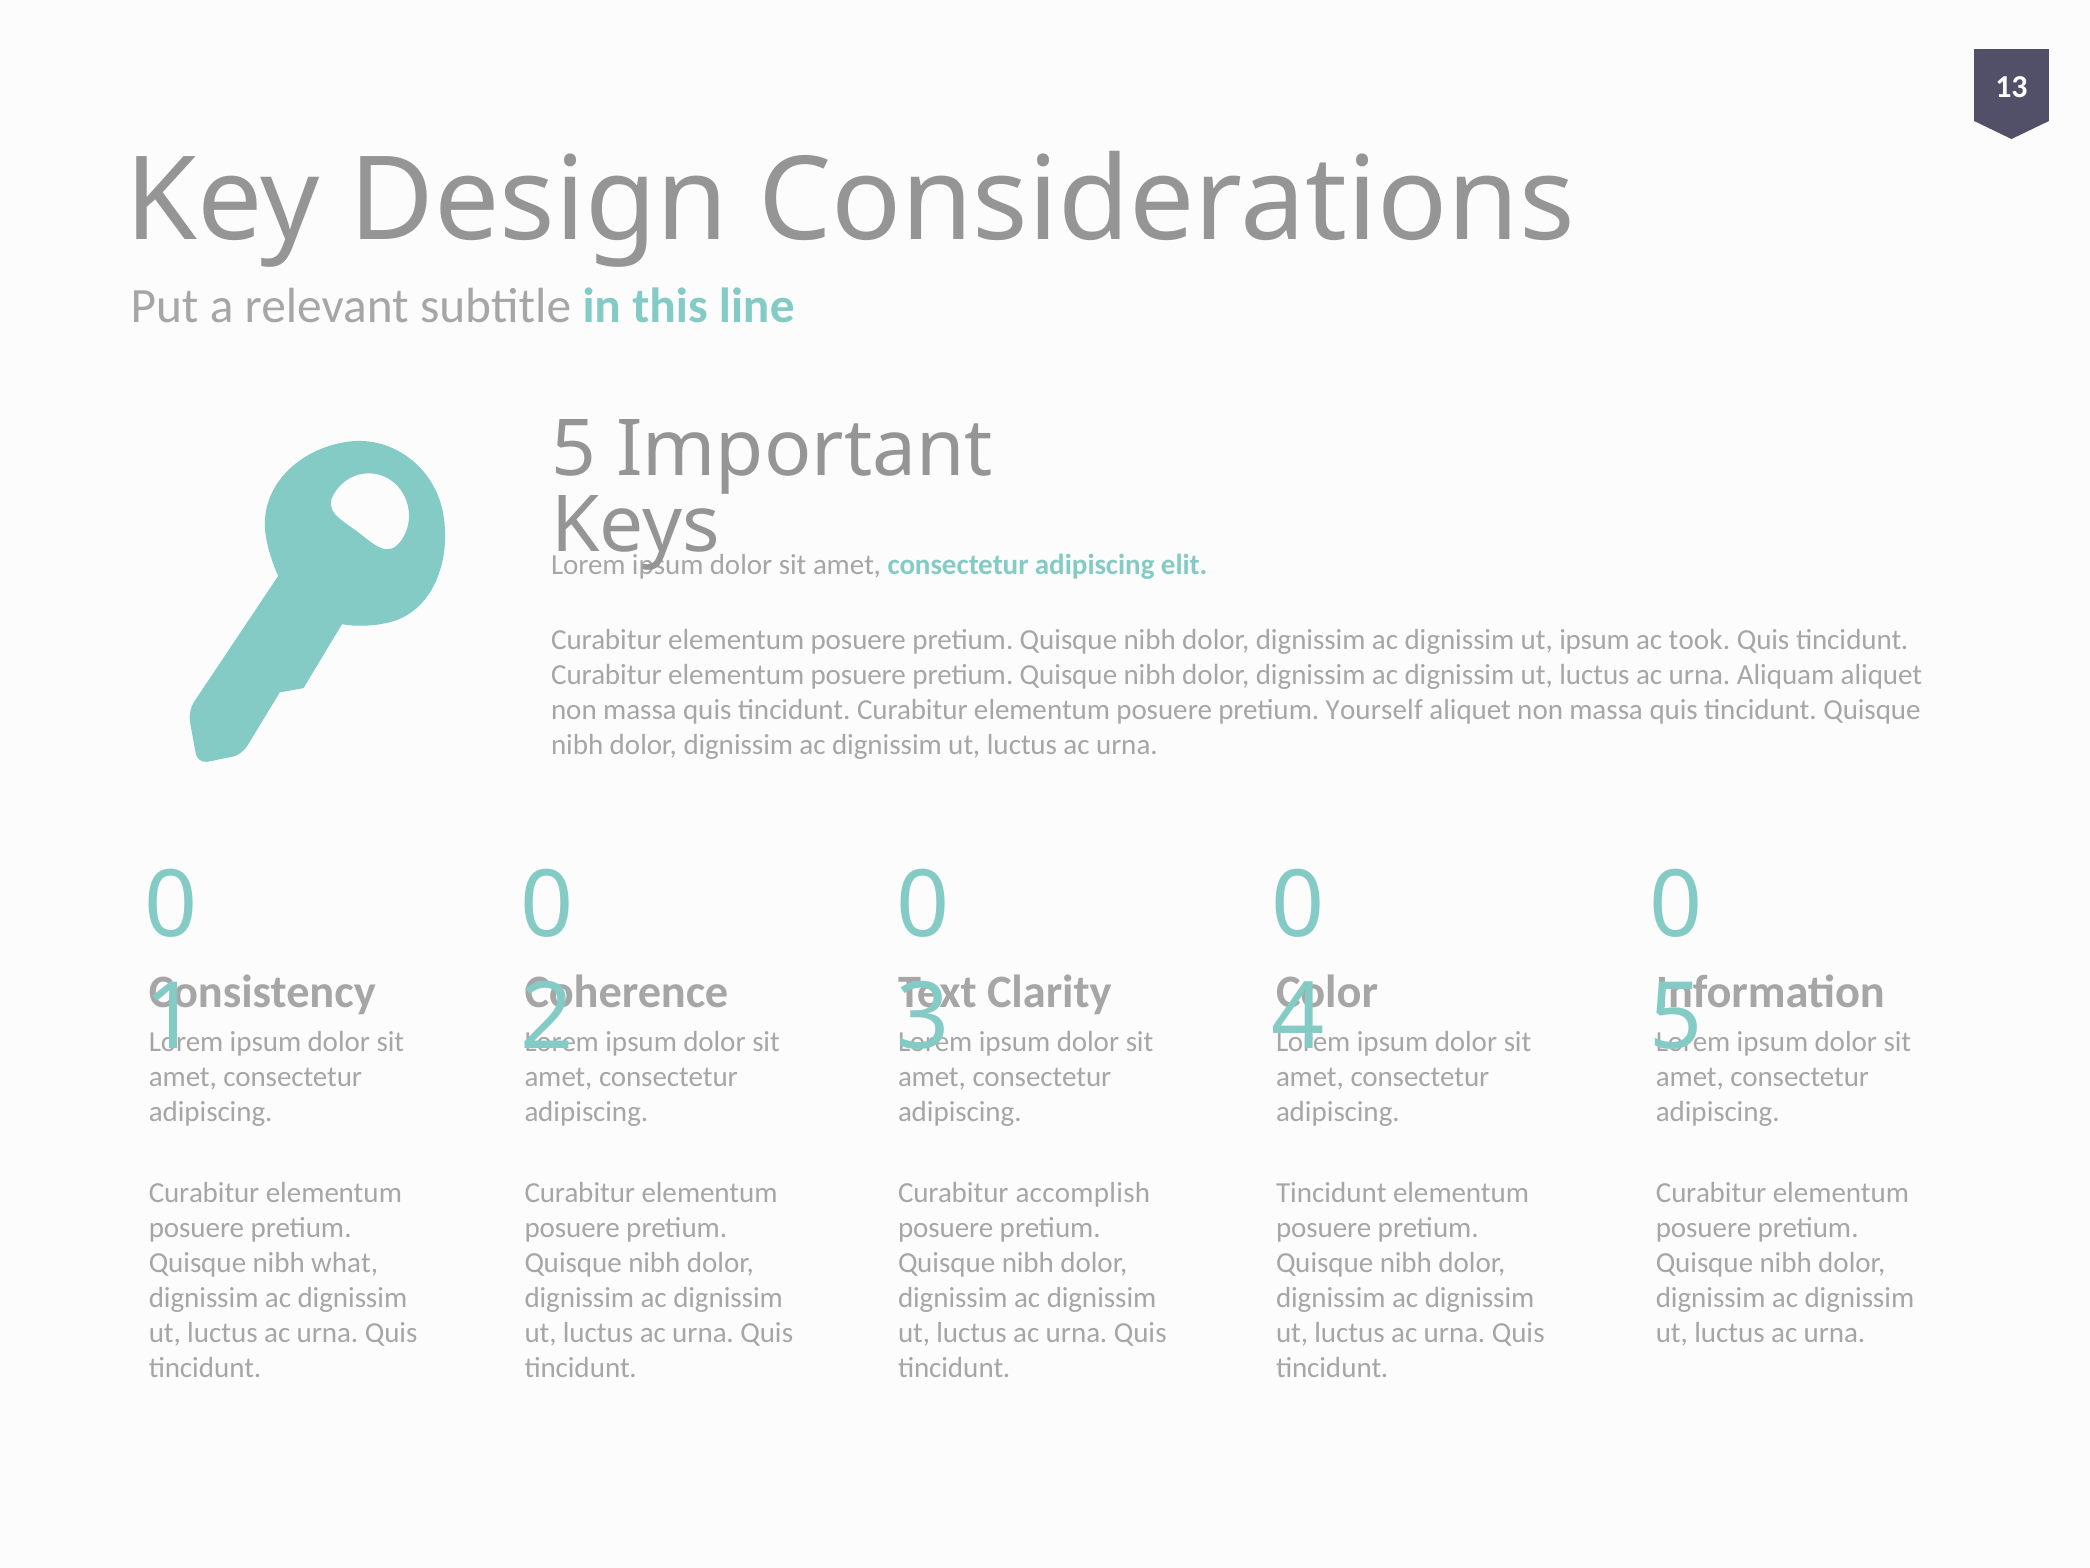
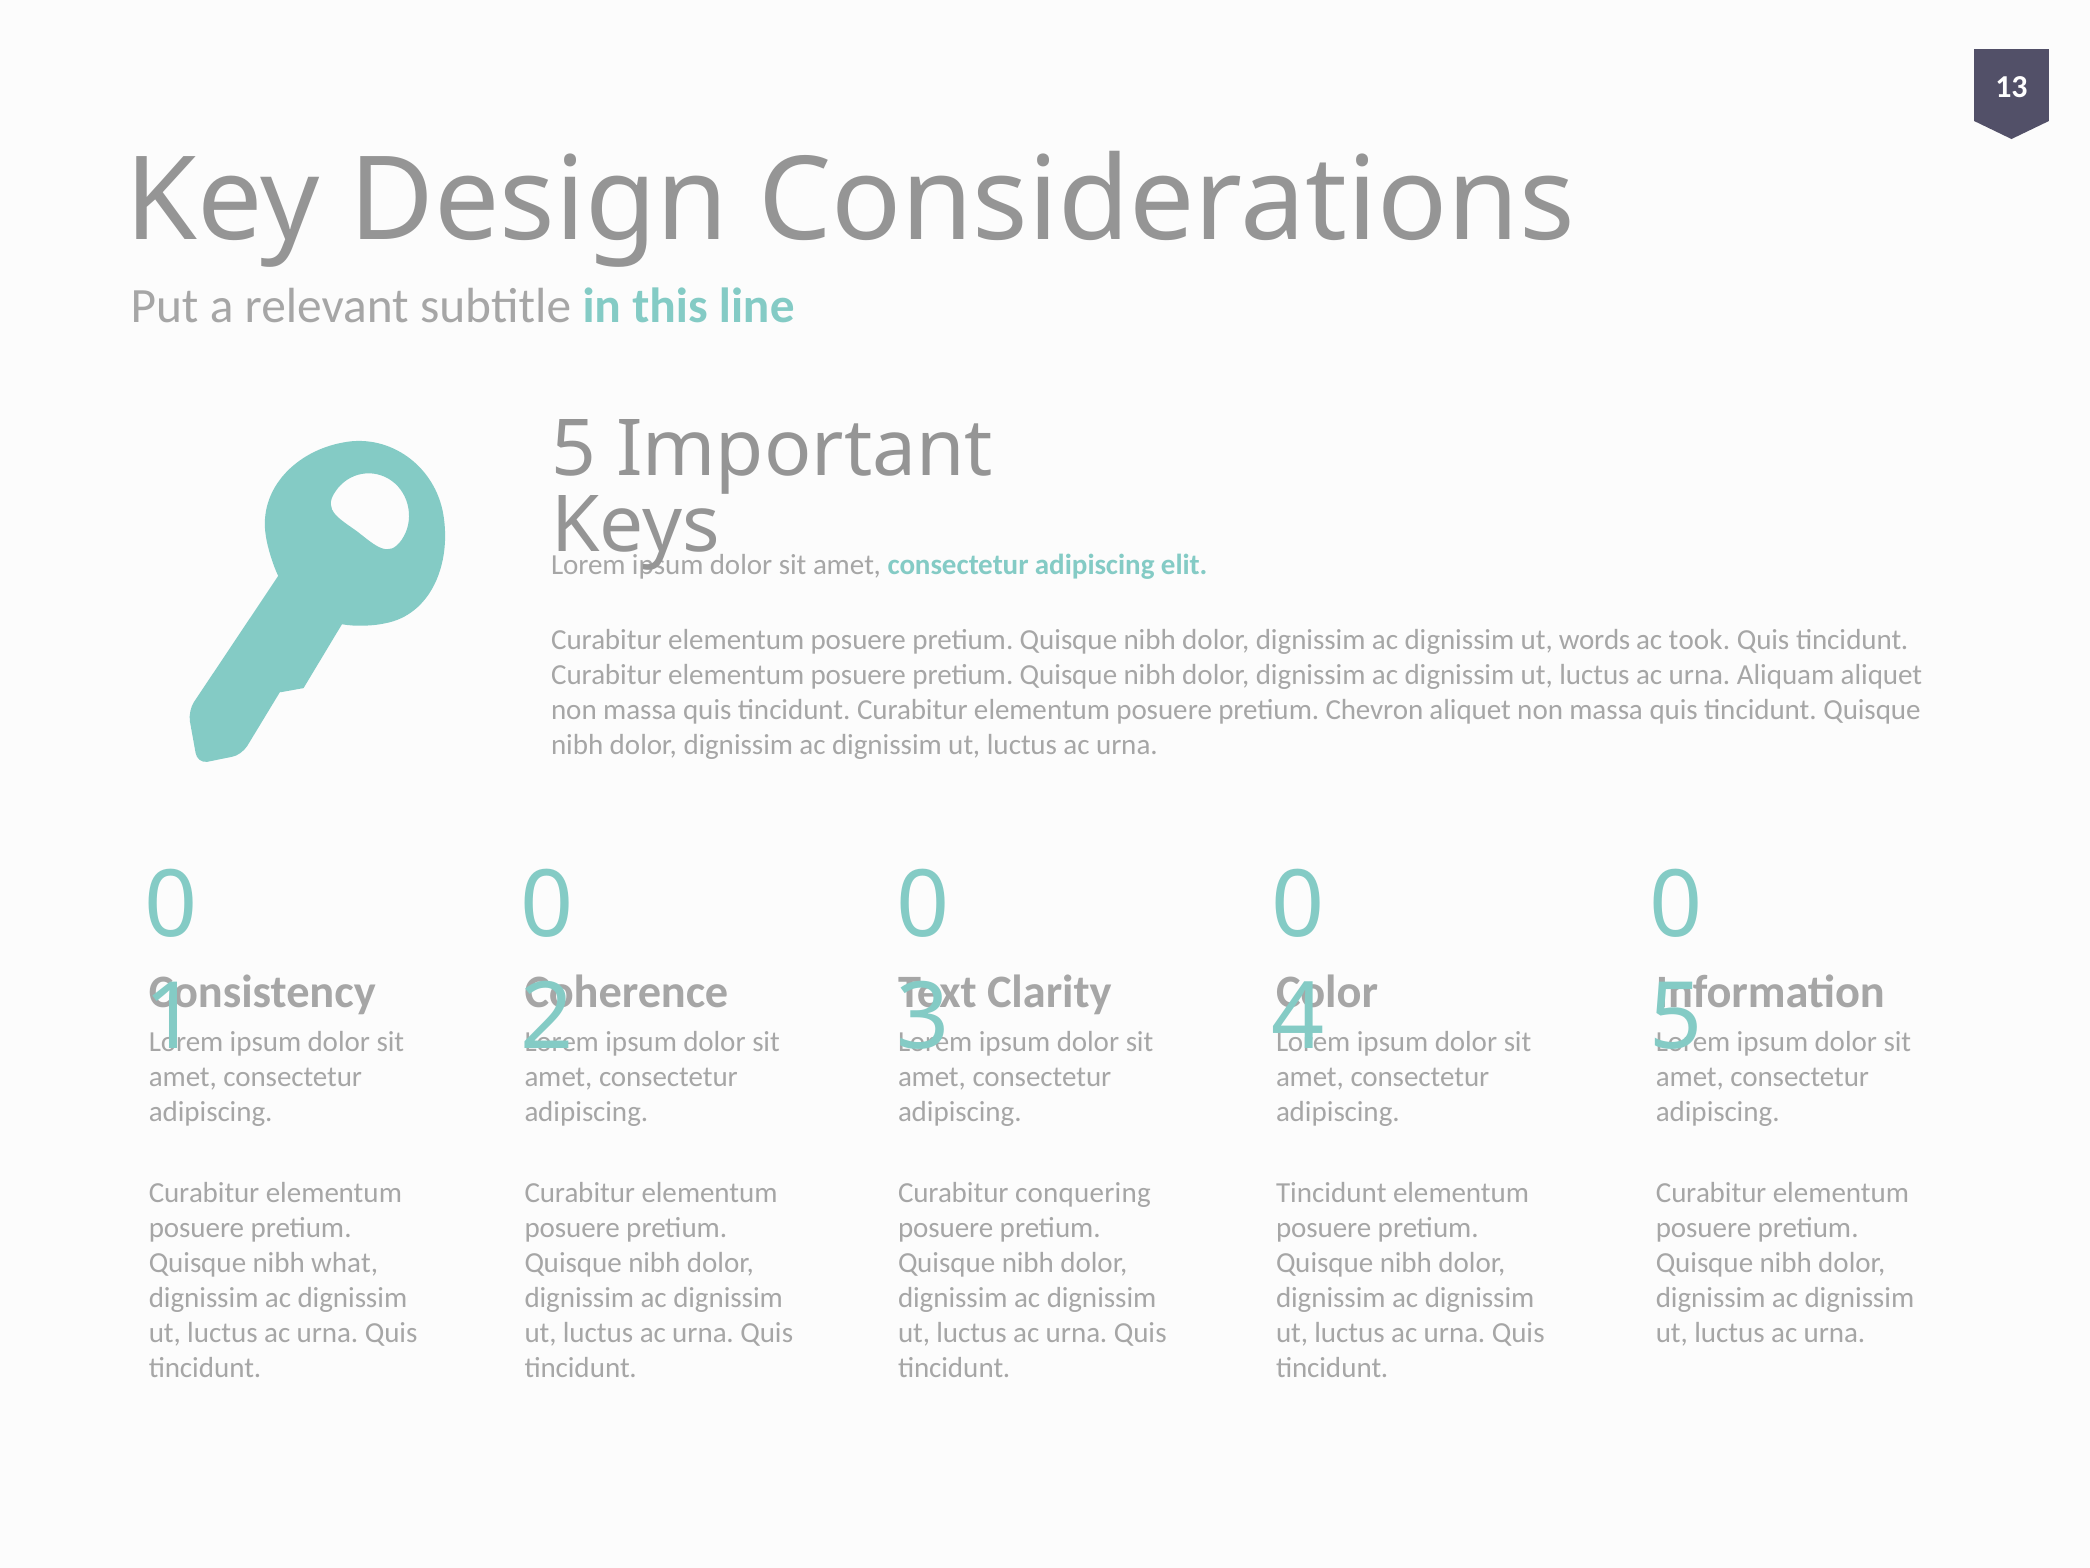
ut ipsum: ipsum -> words (1595, 640)
Yourself: Yourself -> Chevron (1374, 710)
accomplish: accomplish -> conquering (1083, 1193)
